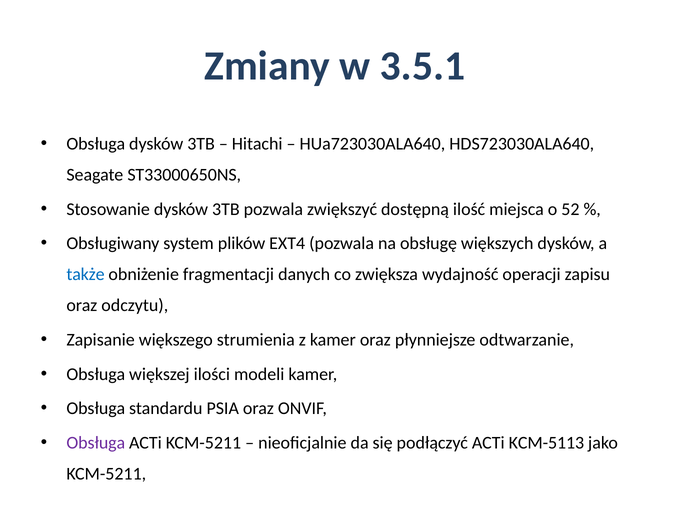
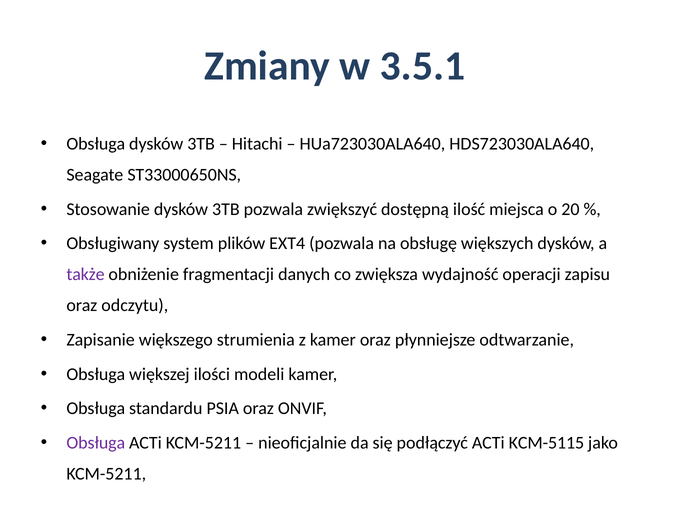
52: 52 -> 20 (570, 209)
także colour: blue -> purple (86, 275)
KCM-5113: KCM-5113 -> KCM-5115 (546, 444)
